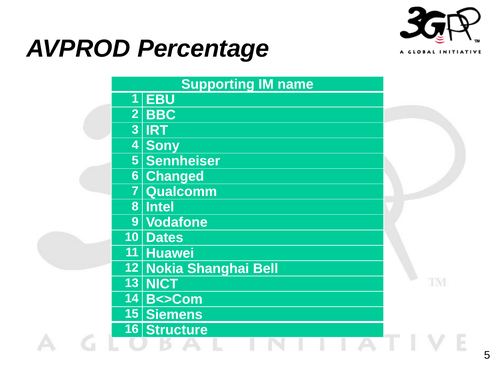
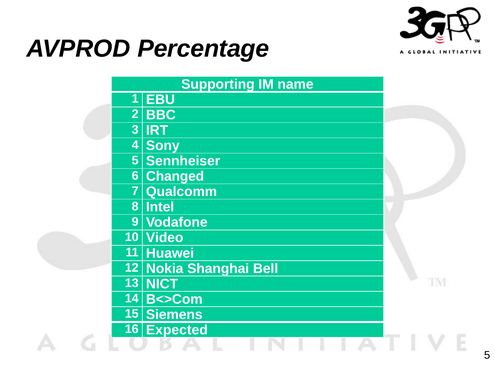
Dates: Dates -> Video (165, 238)
Structure: Structure -> Expected (177, 330)
